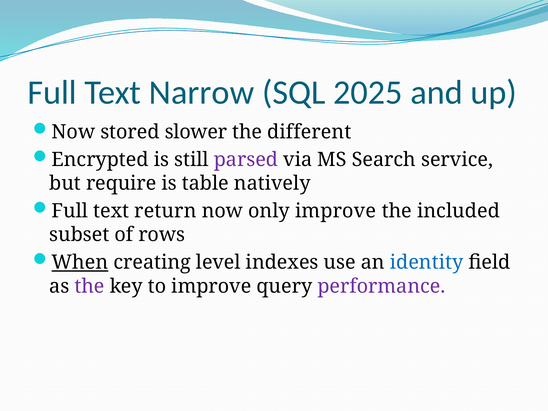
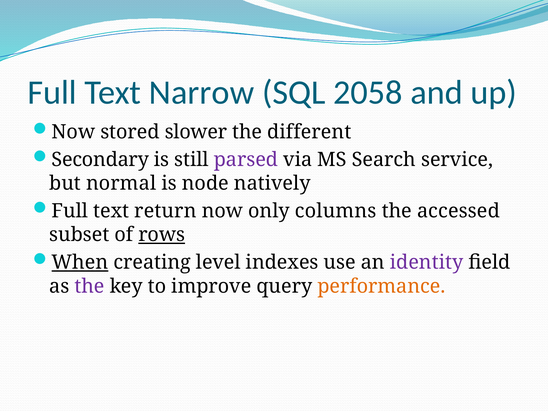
2025: 2025 -> 2058 (368, 93)
Encrypted: Encrypted -> Secondary (100, 160)
require: require -> normal (121, 183)
table: table -> node (205, 183)
only improve: improve -> columns (336, 211)
included: included -> accessed (458, 211)
rows underline: none -> present (162, 235)
identity colour: blue -> purple (427, 262)
performance colour: purple -> orange (381, 286)
